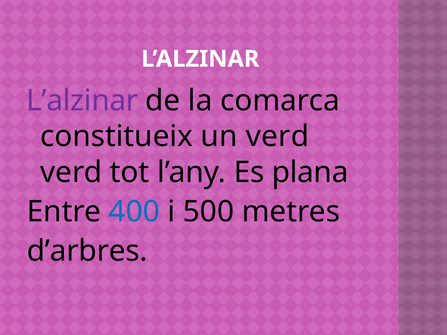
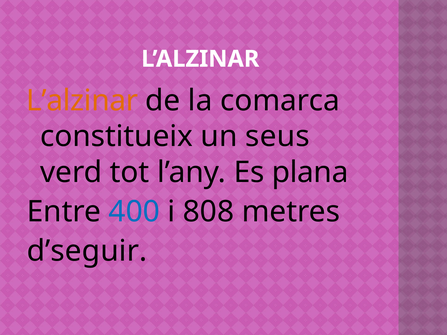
L’alzinar colour: purple -> orange (82, 101)
un verd: verd -> seus (277, 137)
500: 500 -> 808 (208, 212)
d’arbres: d’arbres -> d’seguir (87, 251)
